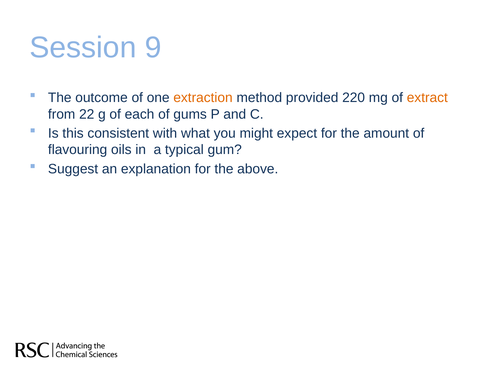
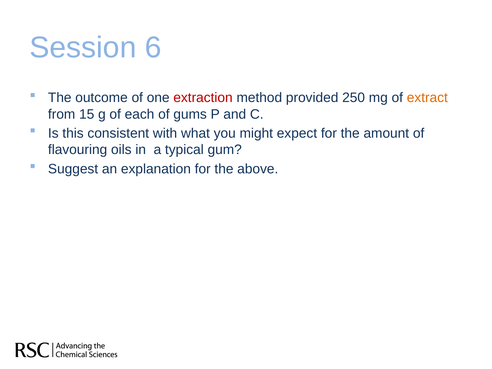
9: 9 -> 6 (153, 48)
extraction colour: orange -> red (203, 98)
220: 220 -> 250 (354, 98)
22: 22 -> 15 (87, 114)
